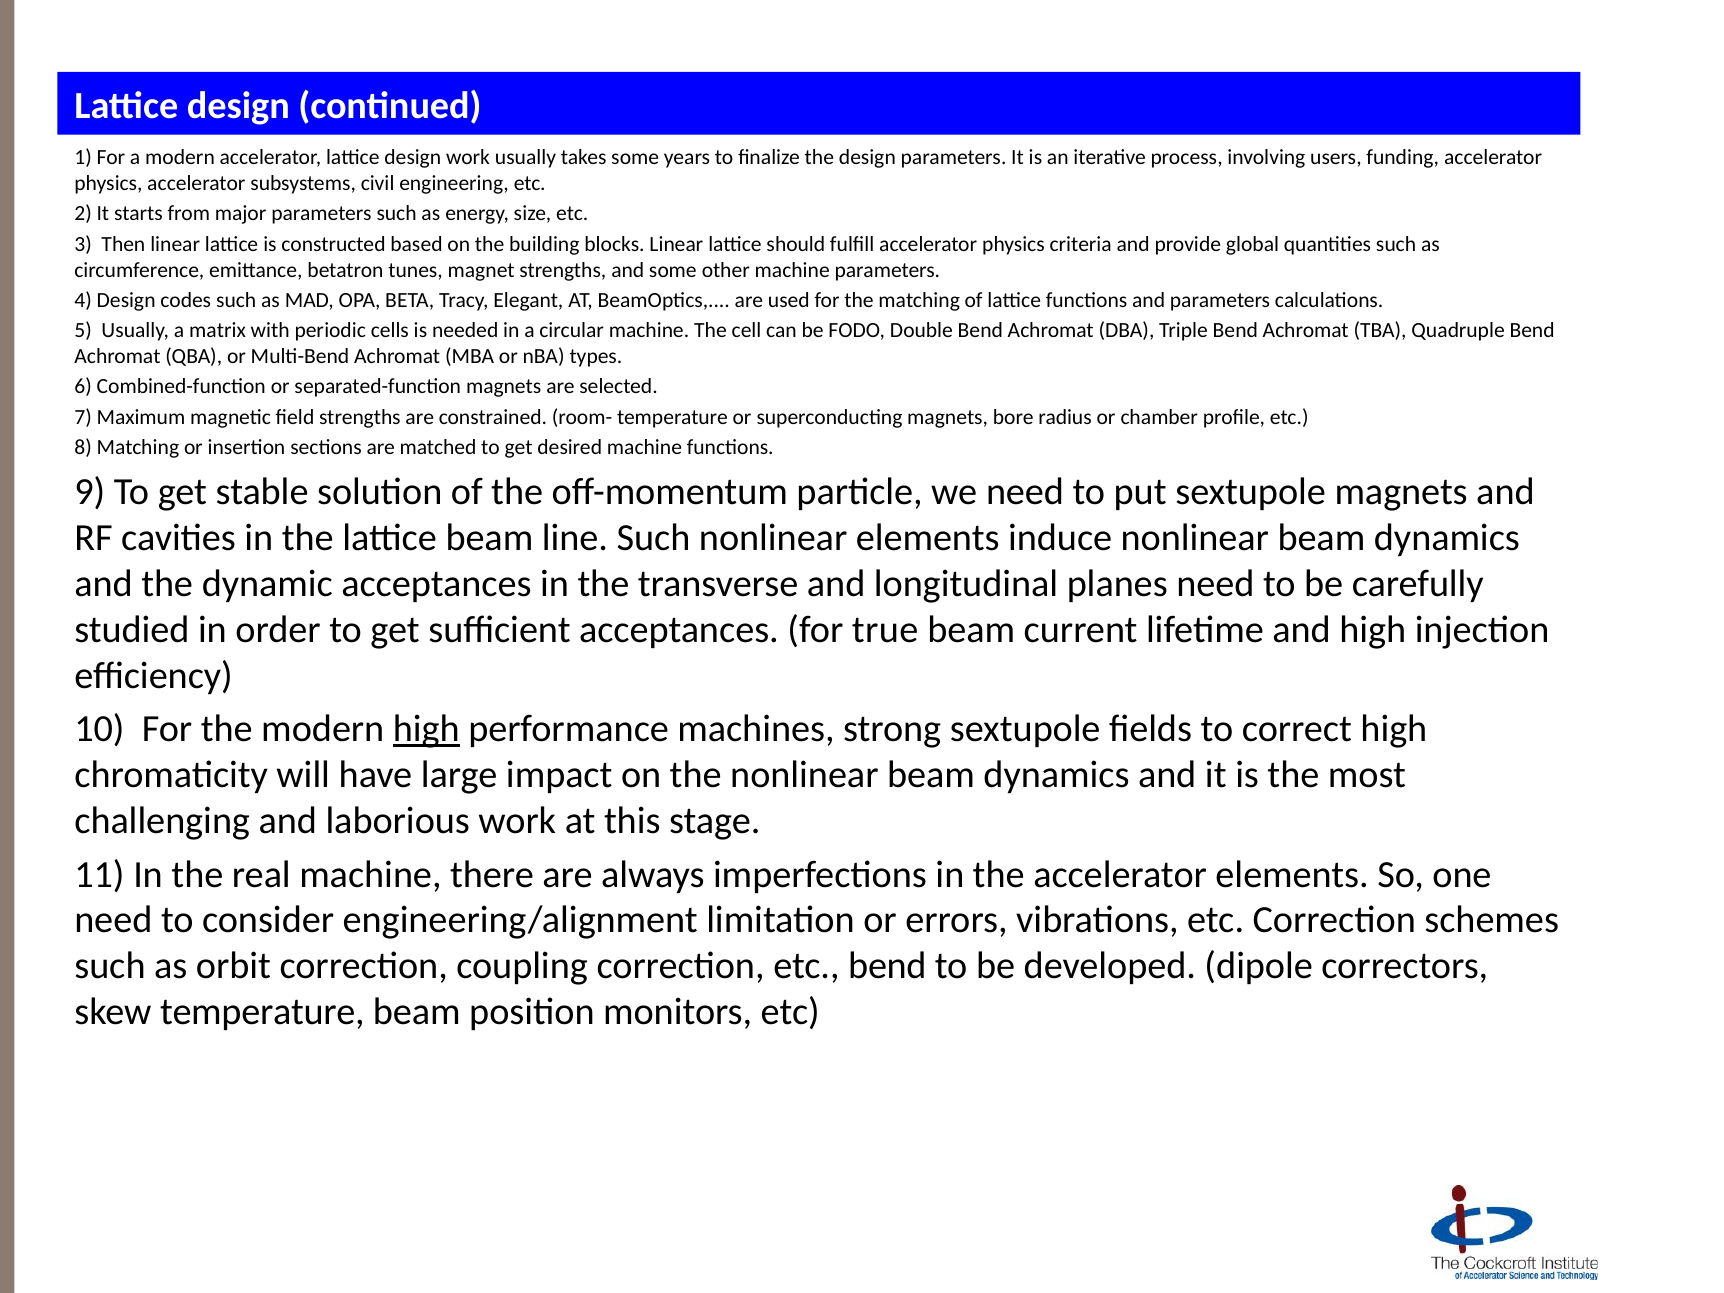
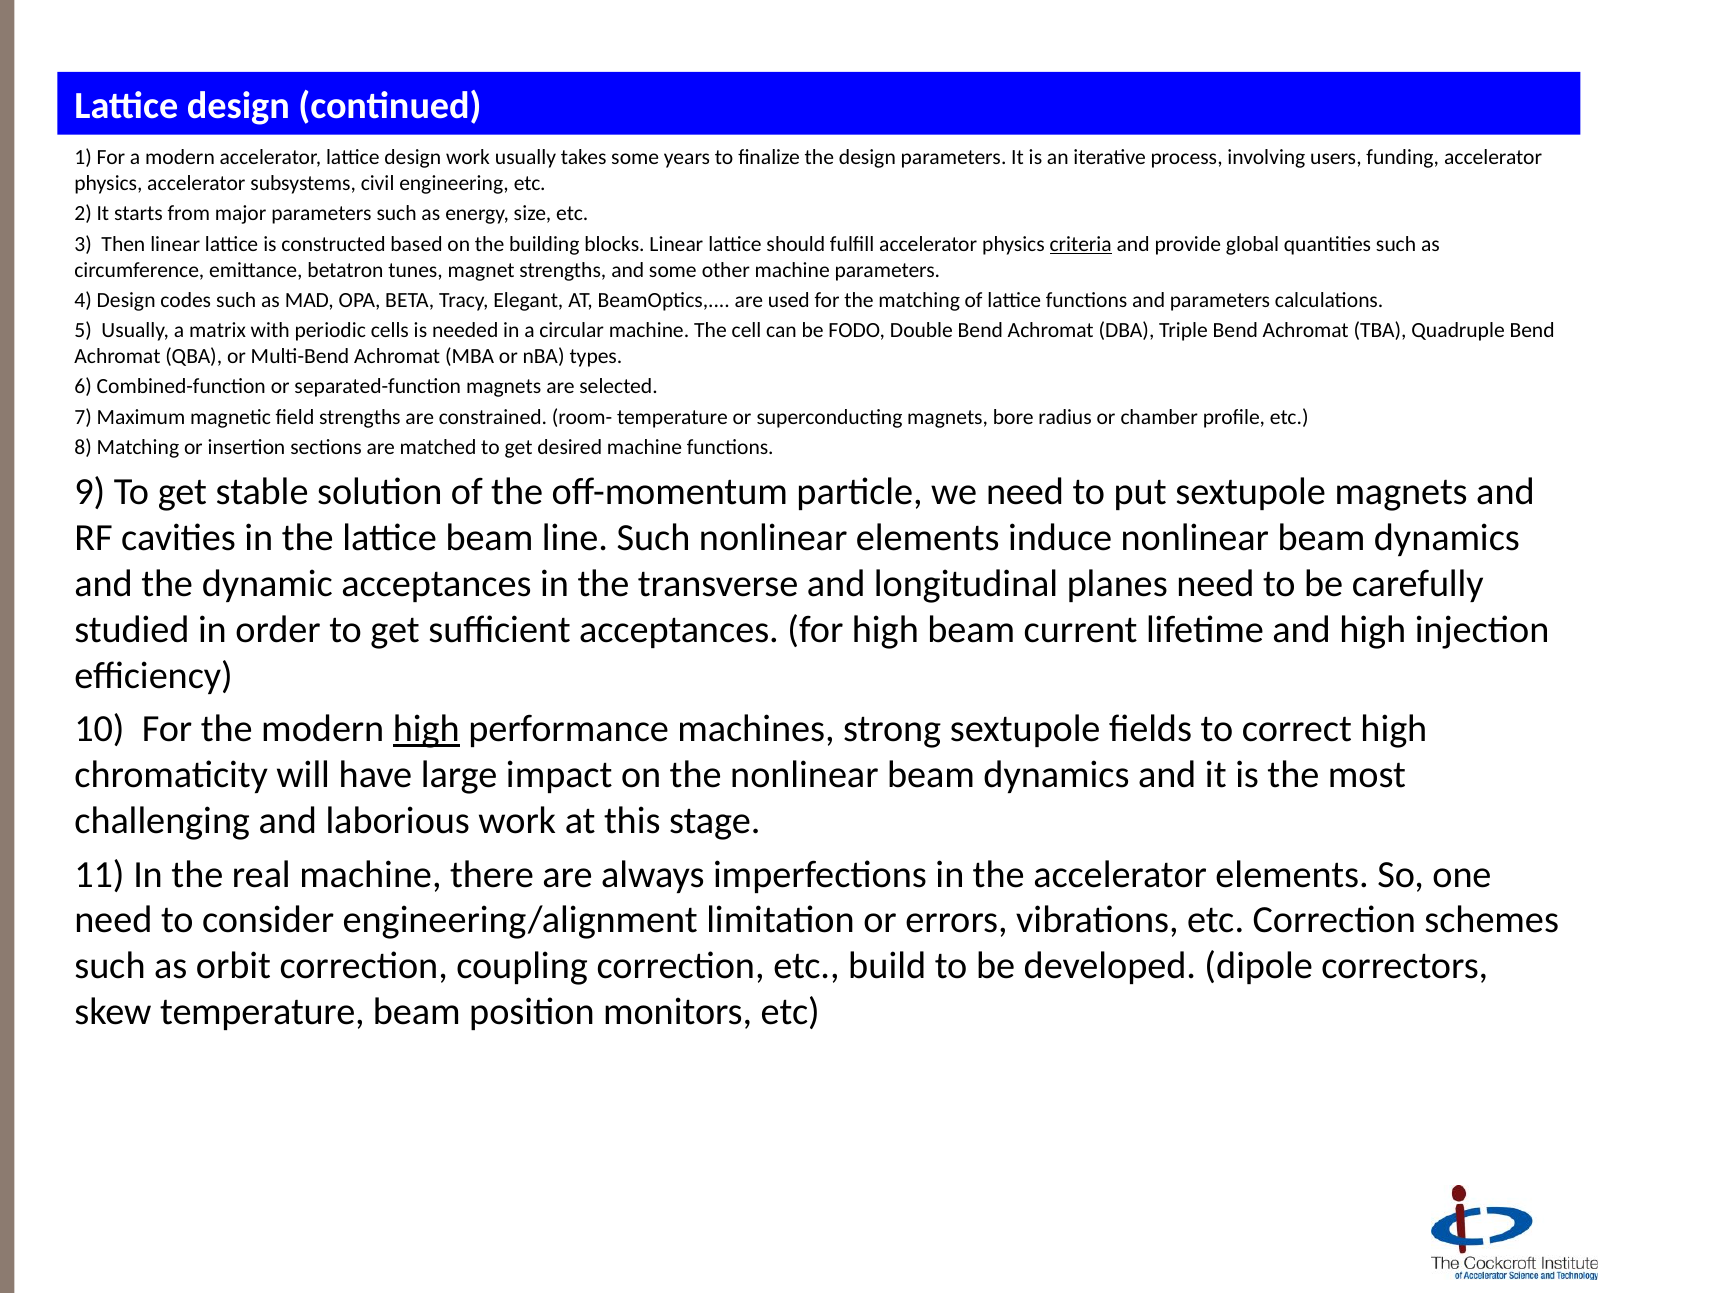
criteria underline: none -> present (1081, 244)
for true: true -> high (885, 630)
etc bend: bend -> build (887, 966)
